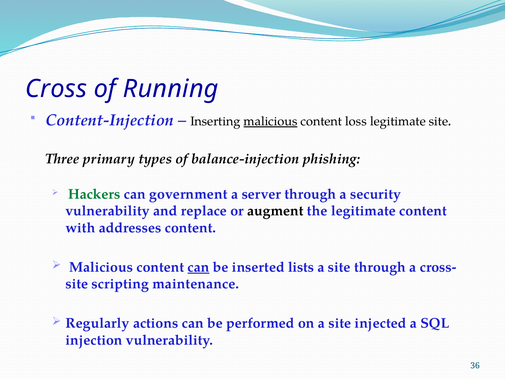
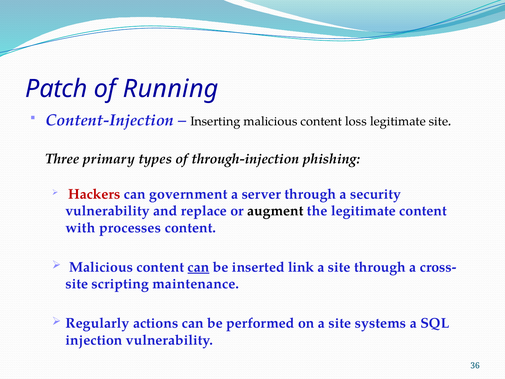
Cross: Cross -> Patch (56, 89)
malicious underline: present -> none (270, 121)
balance-injection: balance-injection -> through-injection (245, 159)
Hackers colour: green -> red (94, 194)
addresses: addresses -> processes (130, 228)
lists: lists -> link (301, 267)
injected: injected -> systems (380, 323)
